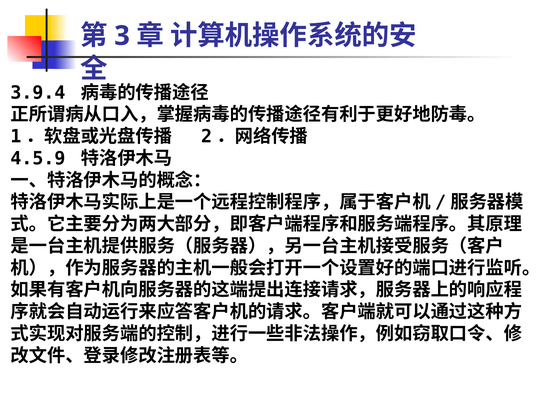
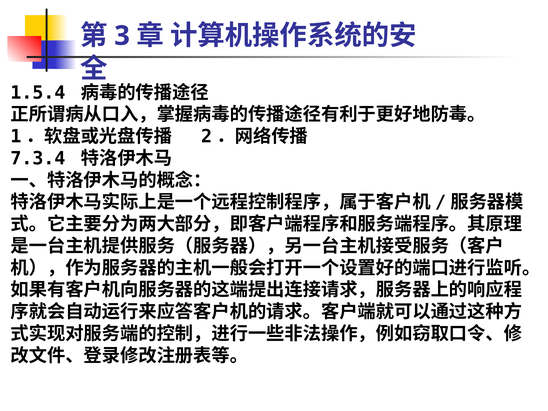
3.9.4: 3.9.4 -> 1.5.4 (38, 93)
4.5.9: 4.5.9 -> 7.3.4 (38, 158)
